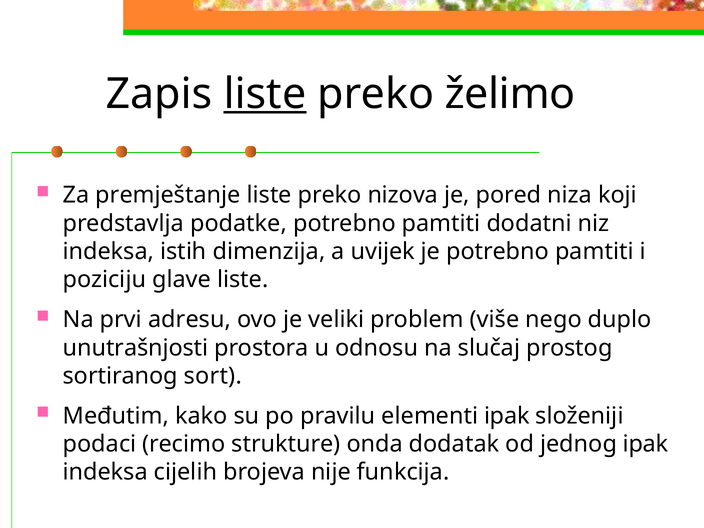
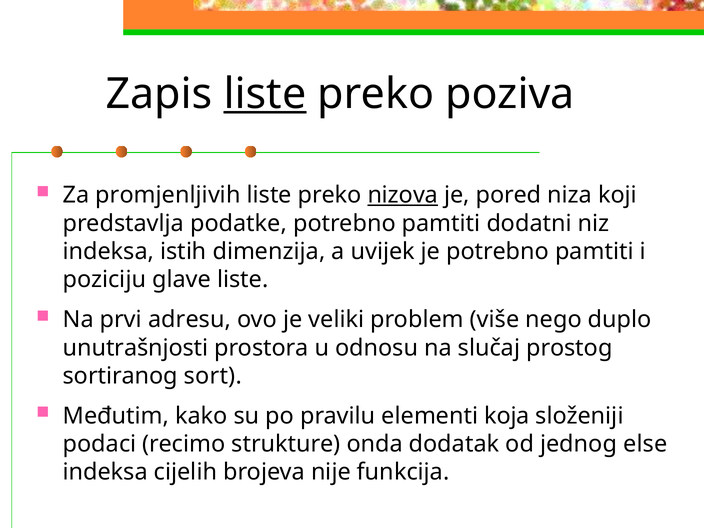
želimo: želimo -> poziva (510, 94)
premještanje: premještanje -> promjenljivih (168, 195)
nizova underline: none -> present (403, 195)
elementi ipak: ipak -> koja (507, 416)
jednog ipak: ipak -> else (645, 444)
